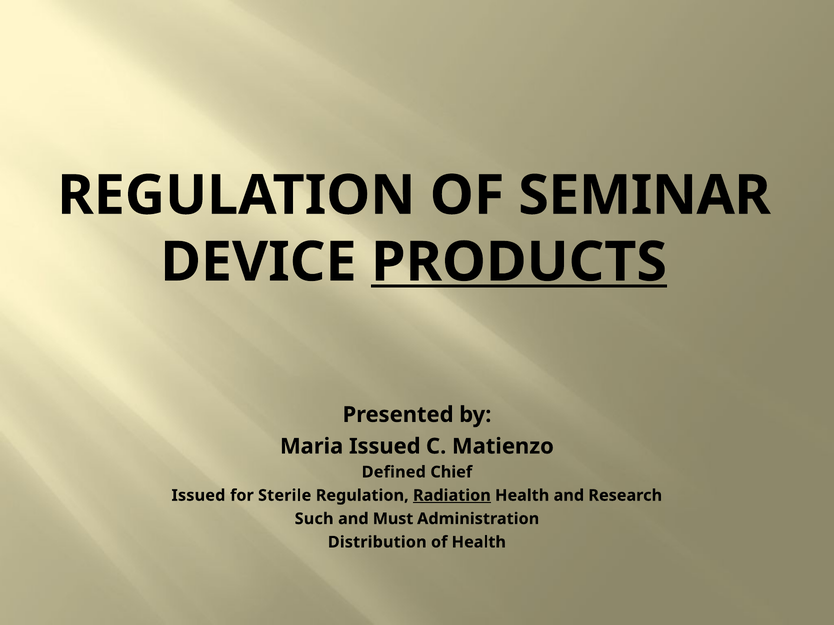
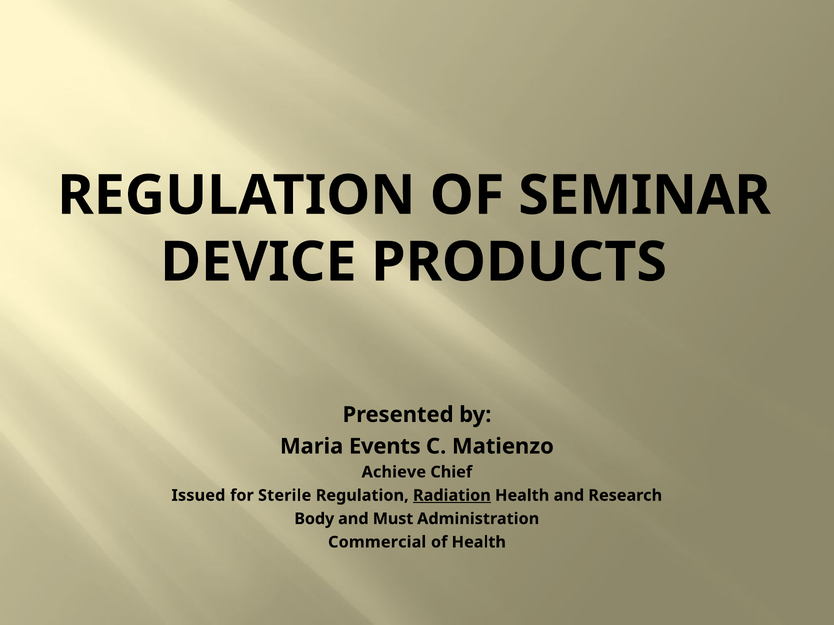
PRODUCTS underline: present -> none (519, 262)
Maria Issued: Issued -> Events (385, 447)
Defined: Defined -> Achieve (394, 472)
Such: Such -> Body (314, 519)
Distribution: Distribution -> Commercial (377, 543)
